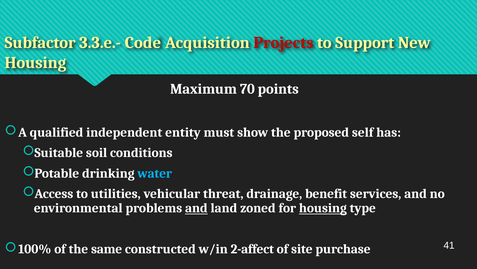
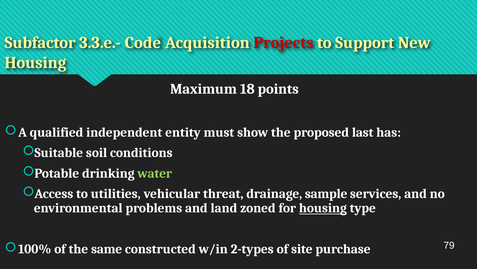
70: 70 -> 18 (247, 89)
self: self -> last (363, 132)
water colour: light blue -> light green (155, 173)
benefit: benefit -> sample (326, 193)
and underline: present -> none (196, 208)
2-affect: 2-affect -> 2-types (252, 249)
41: 41 -> 79 (449, 245)
